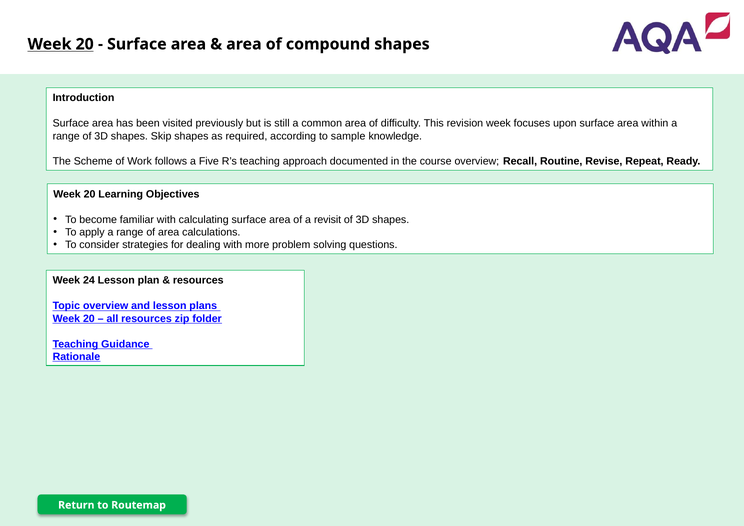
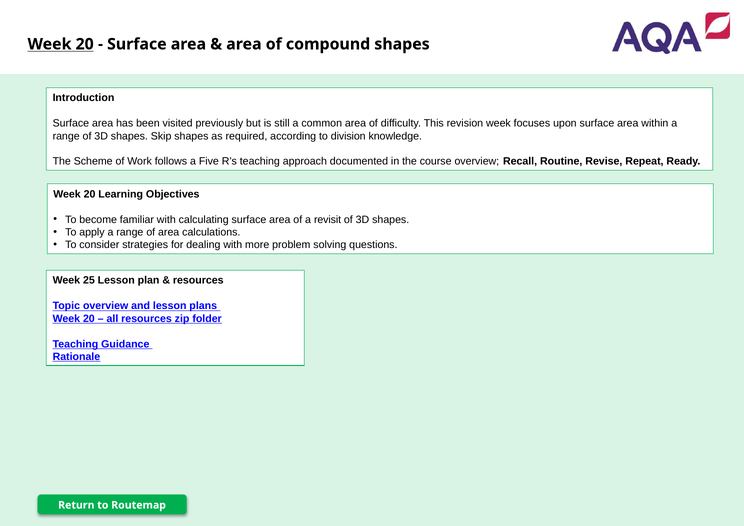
sample: sample -> division (348, 136)
24: 24 -> 25 (89, 280)
